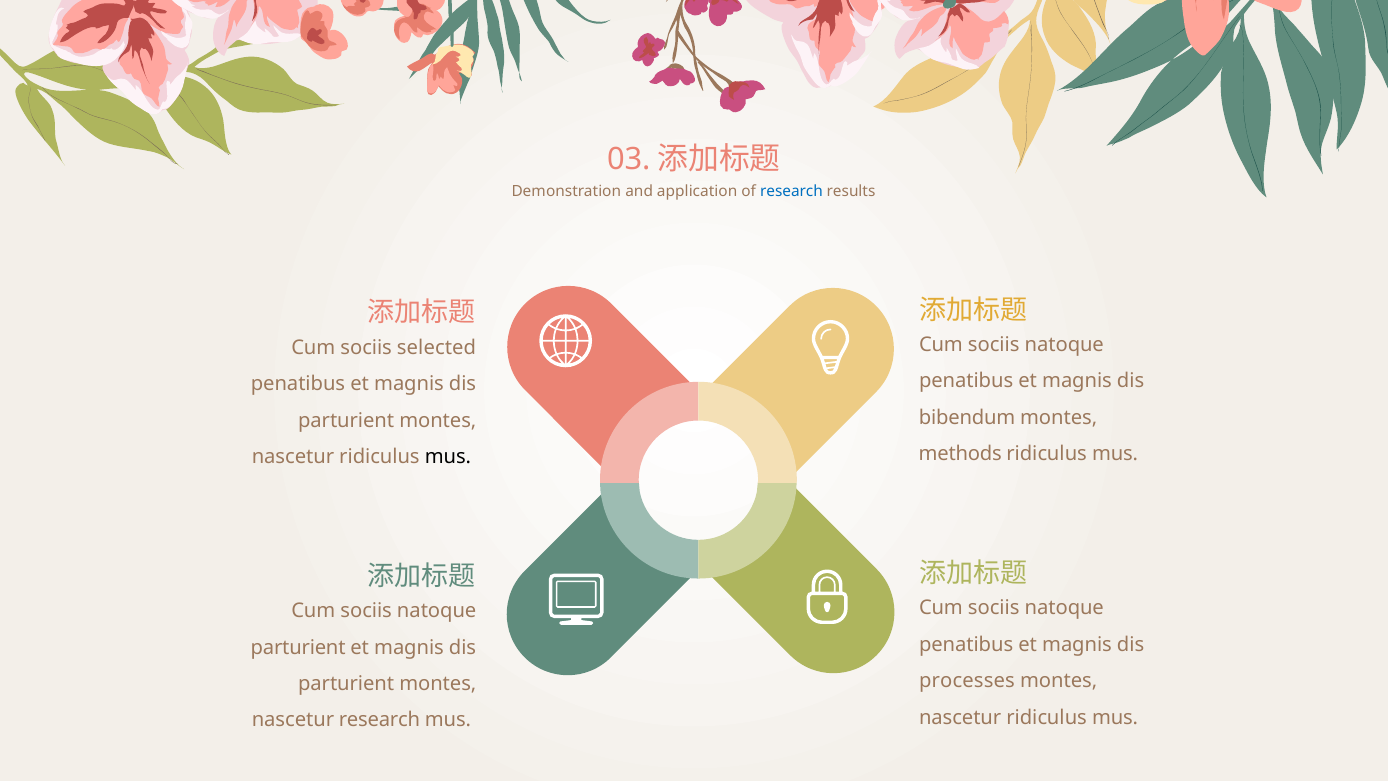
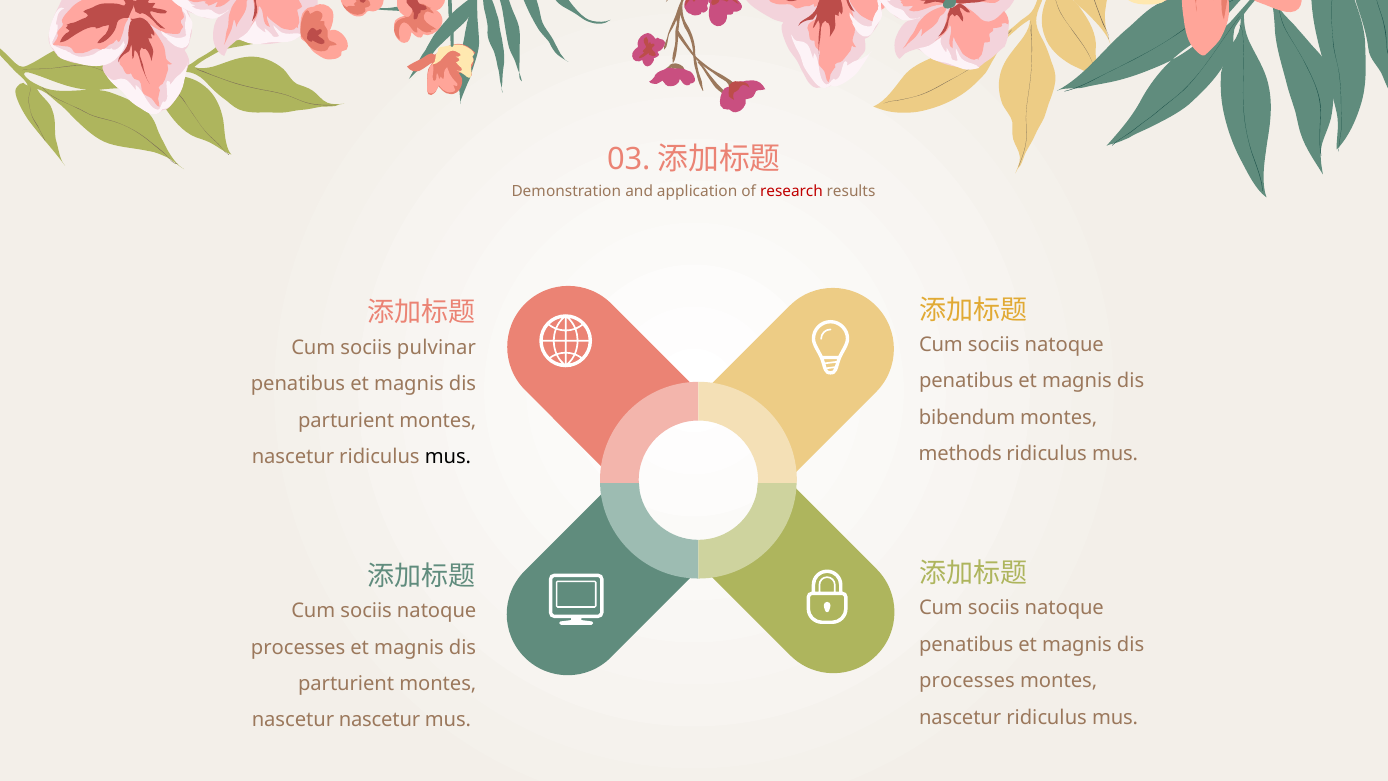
research colour: blue -> red (791, 192)
selected: selected -> pulvinar (437, 347)
parturient: parturient -> processes (298, 647)
nascetur research: research -> nascetur (379, 720)
